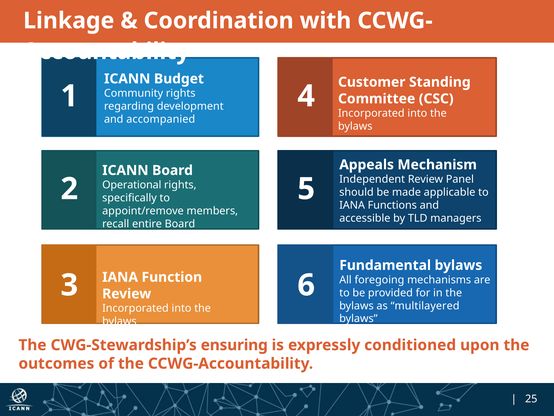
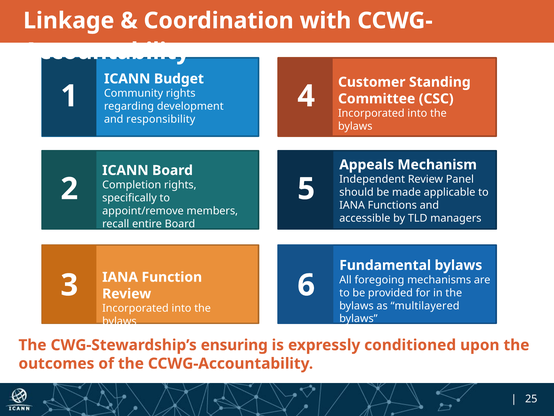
accompanied: accompanied -> responsibility (161, 119)
Operational: Operational -> Completion (132, 185)
